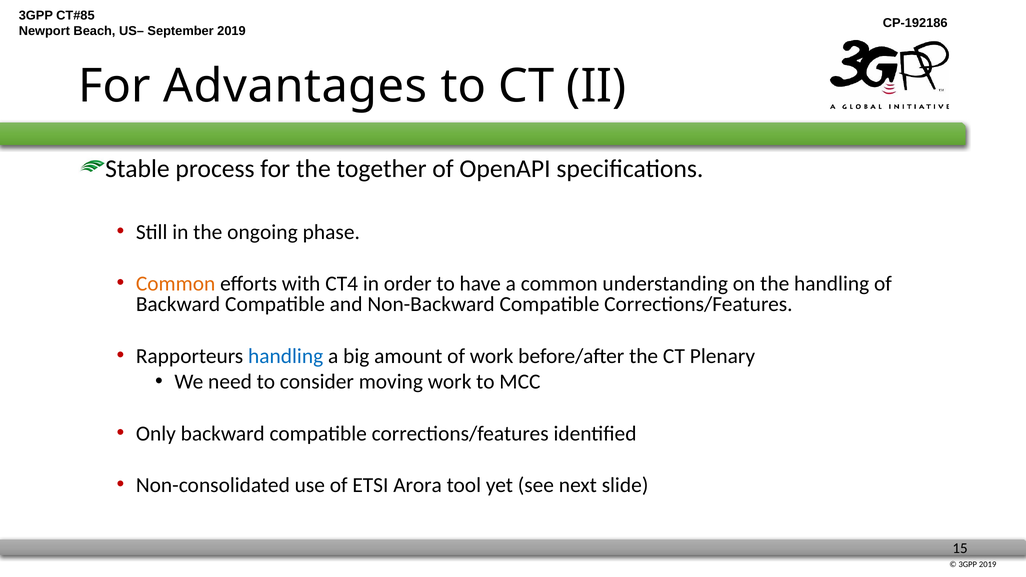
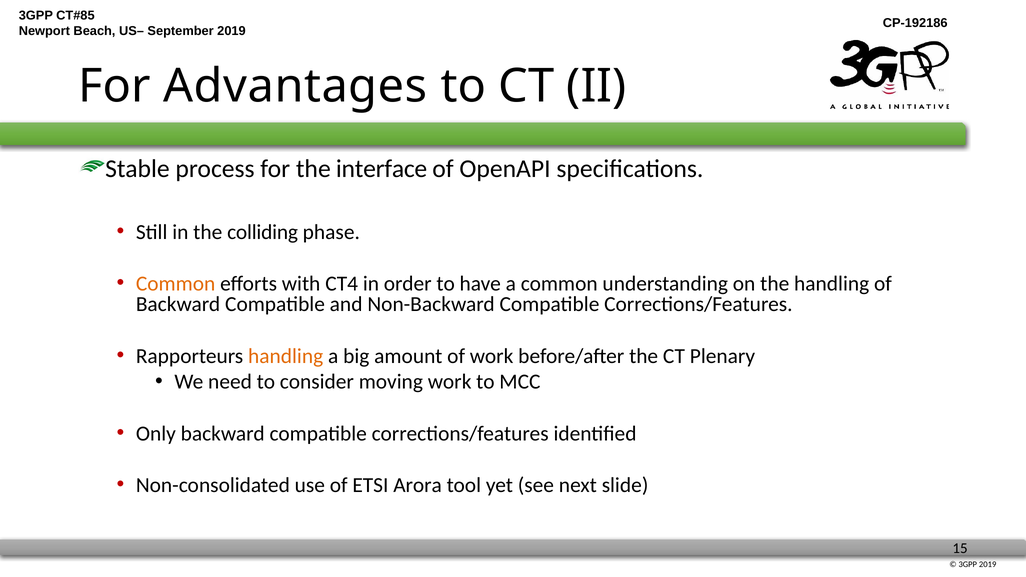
together: together -> interface (382, 169)
ongoing: ongoing -> colliding (263, 232)
handling colour: blue -> orange (286, 356)
